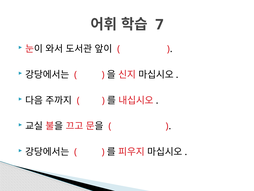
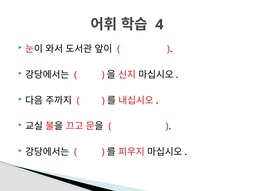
7: 7 -> 4 (159, 25)
